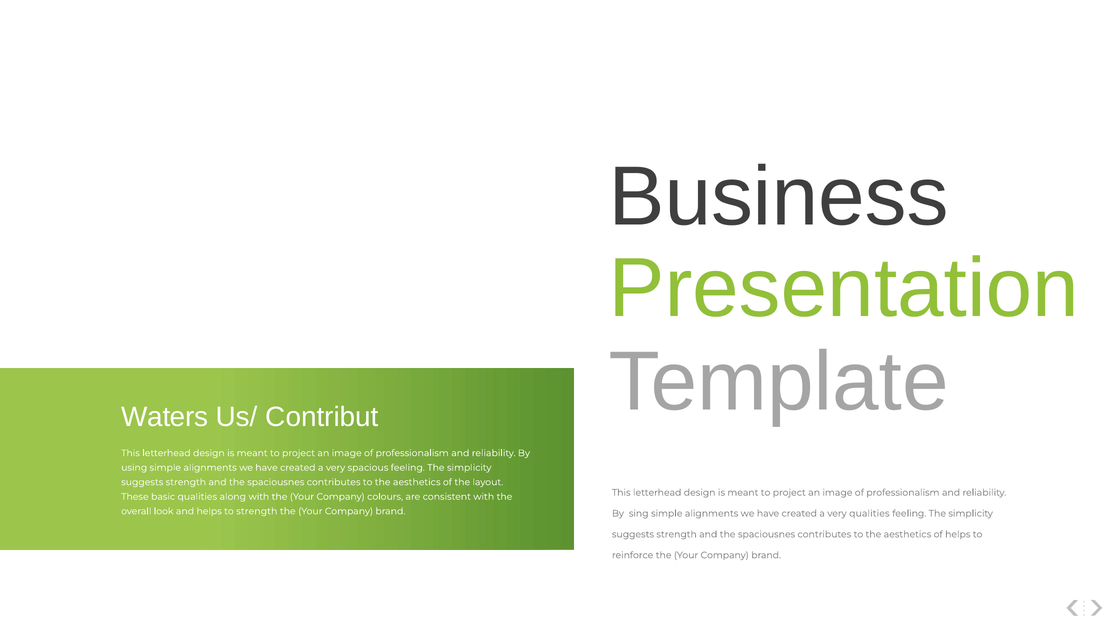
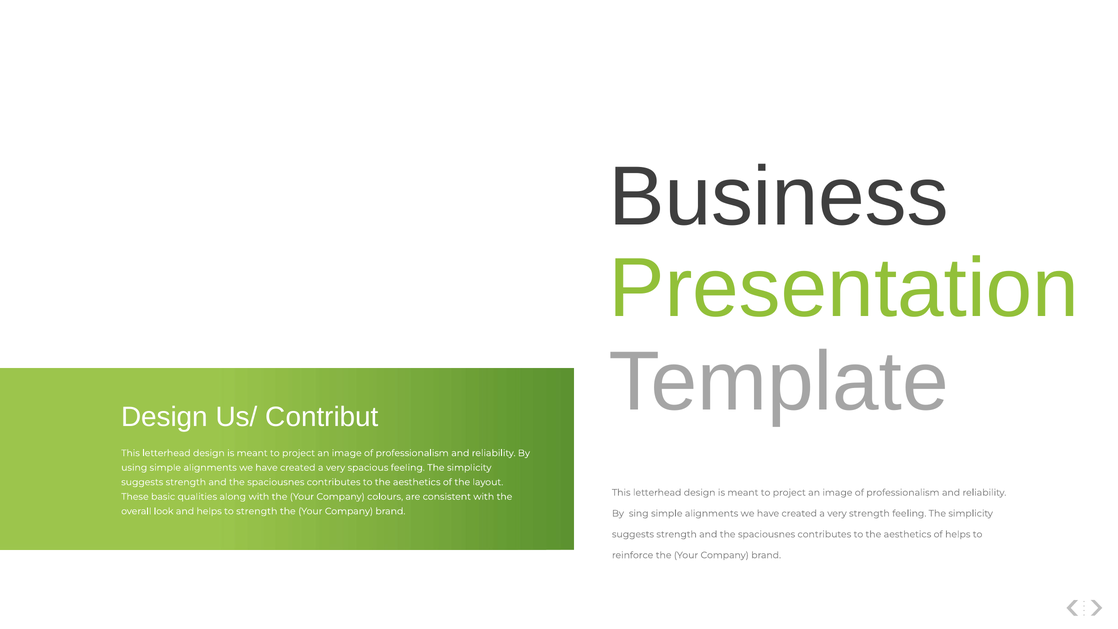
Waters: Waters -> Design (165, 417)
very qualities: qualities -> strength (869, 513)
